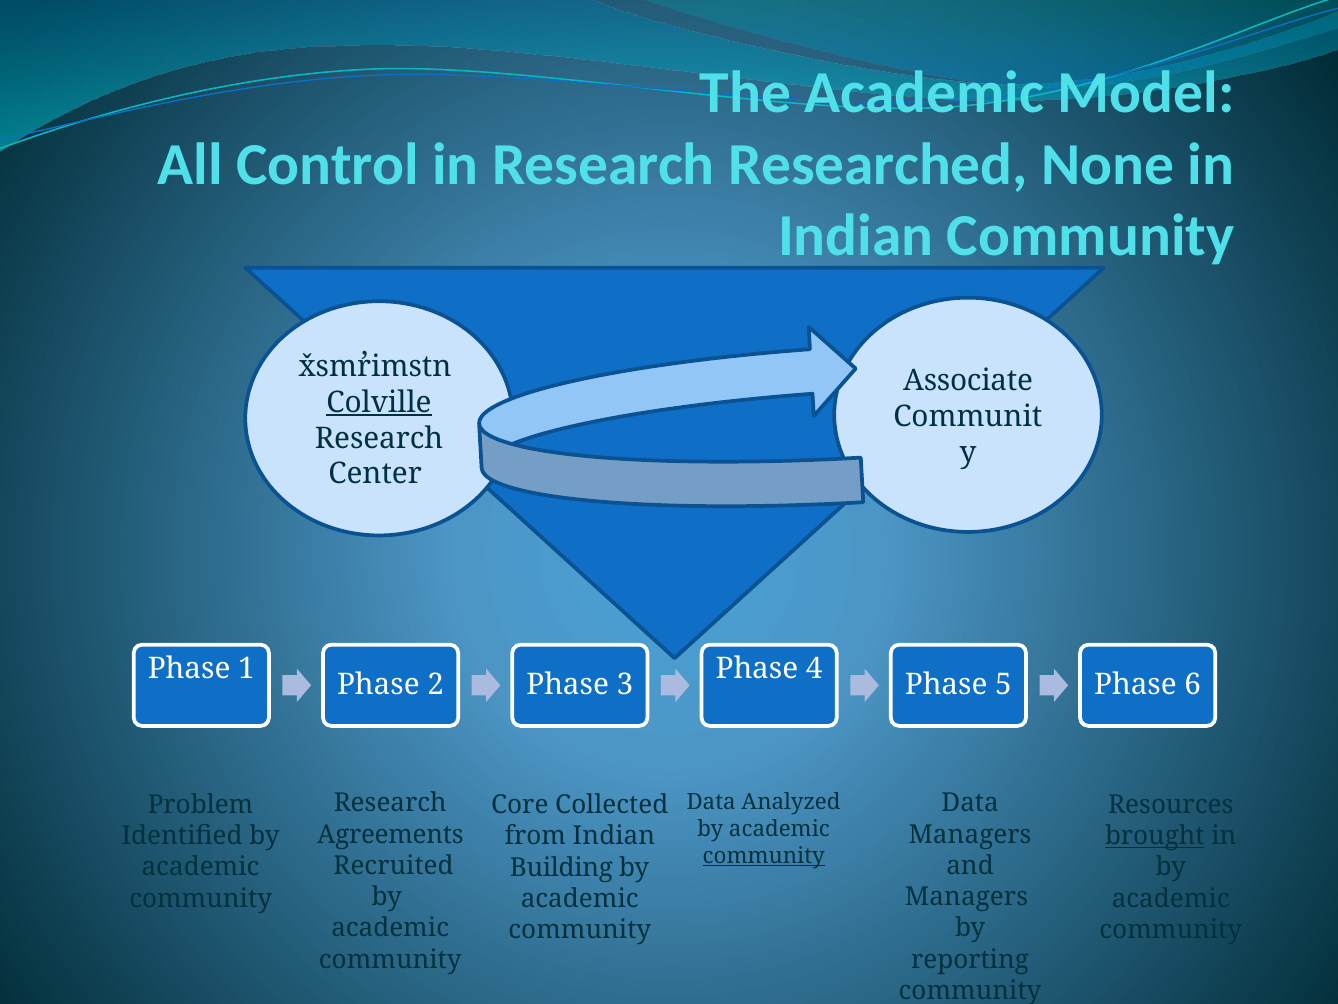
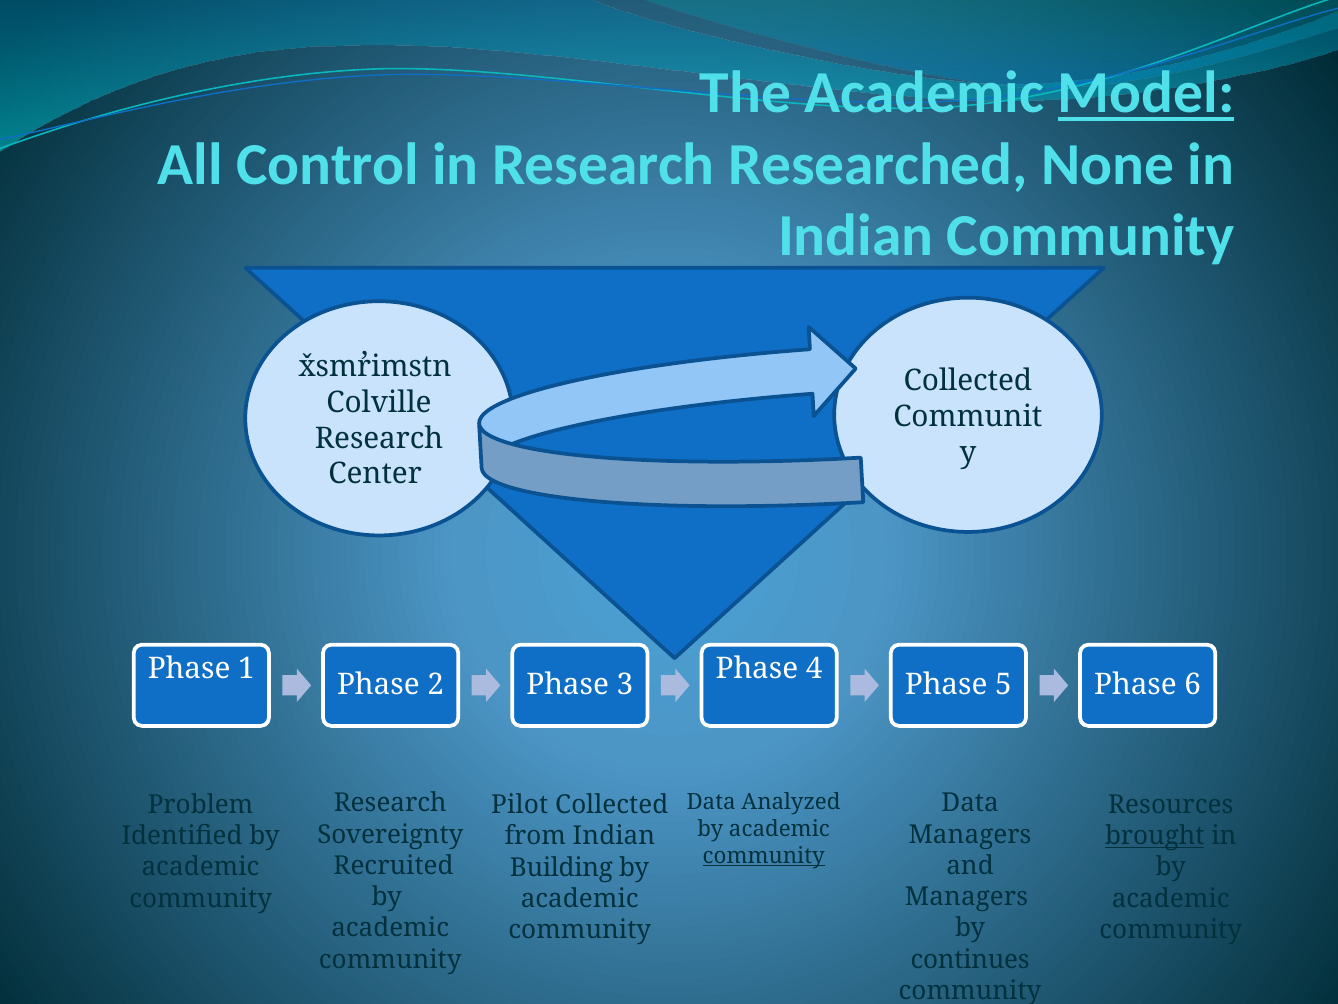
Model underline: none -> present (1146, 93)
Associate: Associate -> Collected (968, 381)
Colville underline: present -> none (379, 402)
Core: Core -> Pilot (520, 805)
Agreements: Agreements -> Sovereignty (390, 834)
reporting: reporting -> continues (970, 959)
